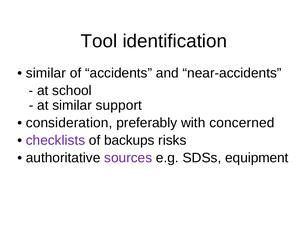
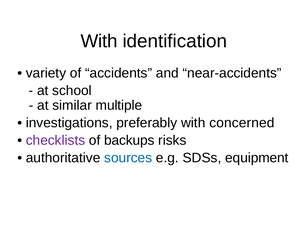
Tool: Tool -> With (99, 41)
similar: similar -> variety (46, 73)
support: support -> multiple (119, 105)
consideration: consideration -> investigations (69, 123)
sources colour: purple -> blue (128, 158)
